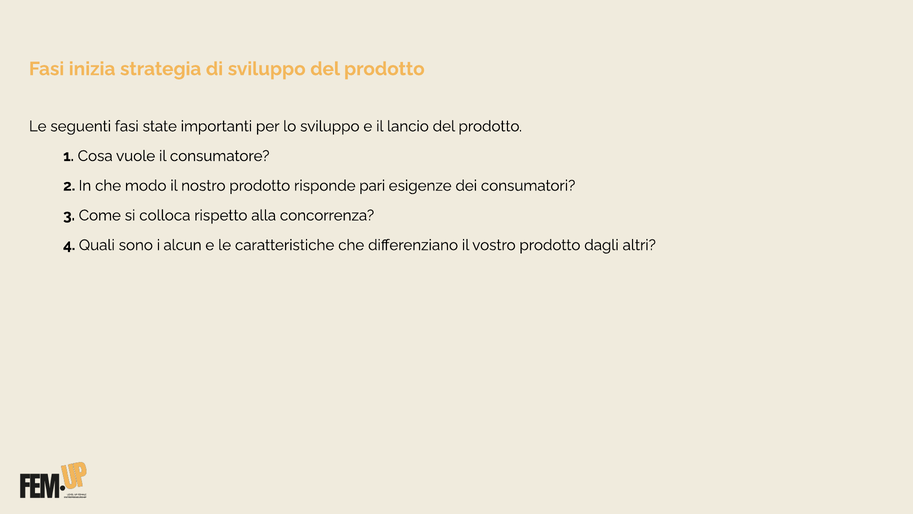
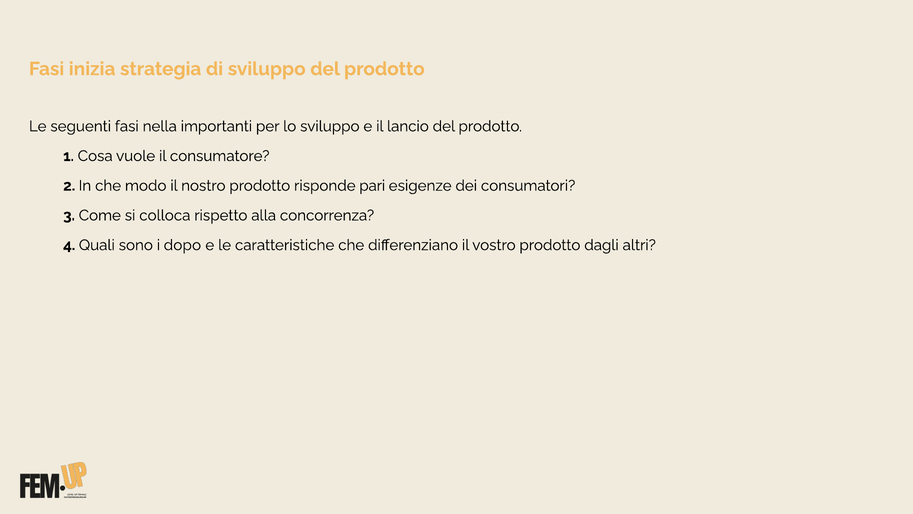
state: state -> nella (160, 126)
alcun: alcun -> dopo (182, 245)
